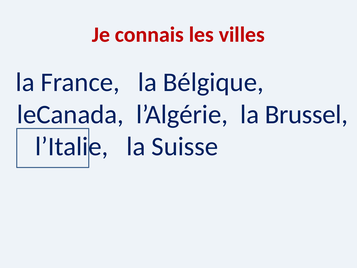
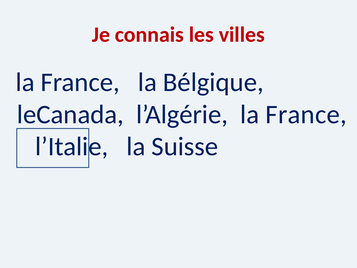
l’Algérie la Brussel: Brussel -> France (306, 114)
